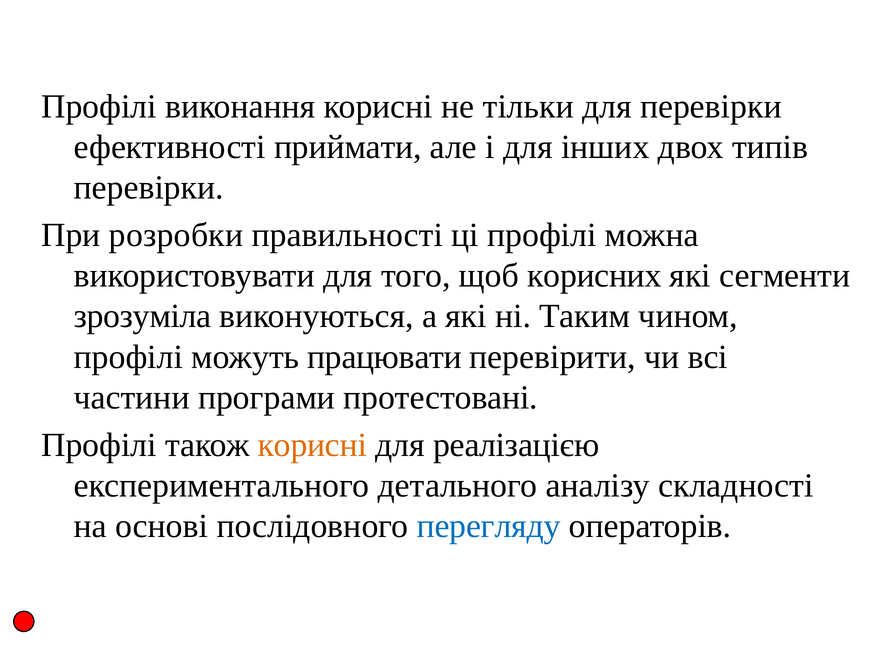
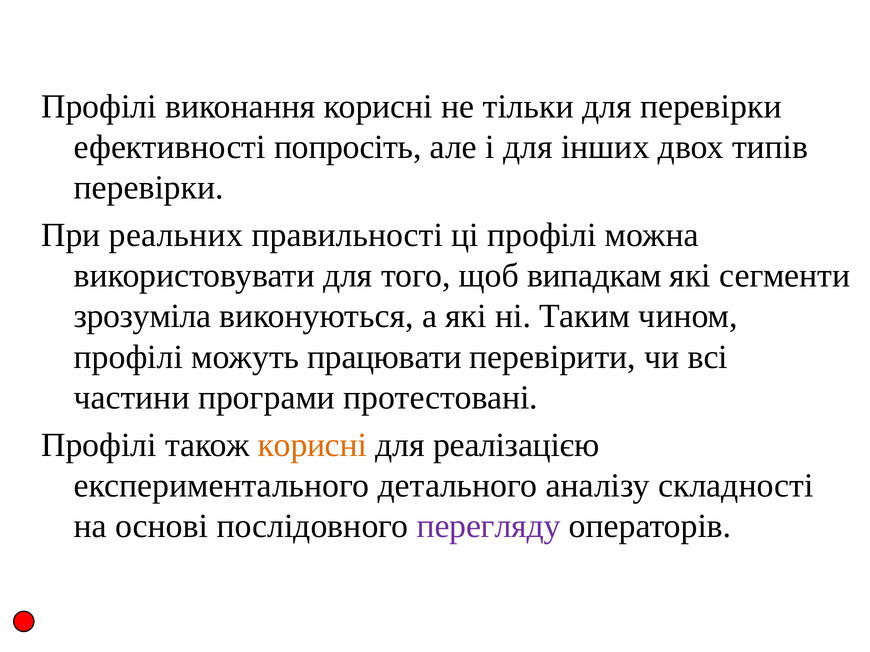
приймати: приймати -> попросіть (348, 147)
розробки: розробки -> реальних (176, 235)
корисних: корисних -> випадкам (594, 276)
перегляду colour: blue -> purple (489, 526)
